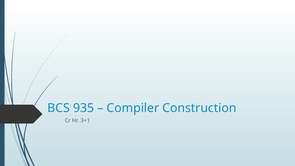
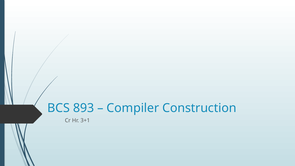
935: 935 -> 893 (84, 108)
